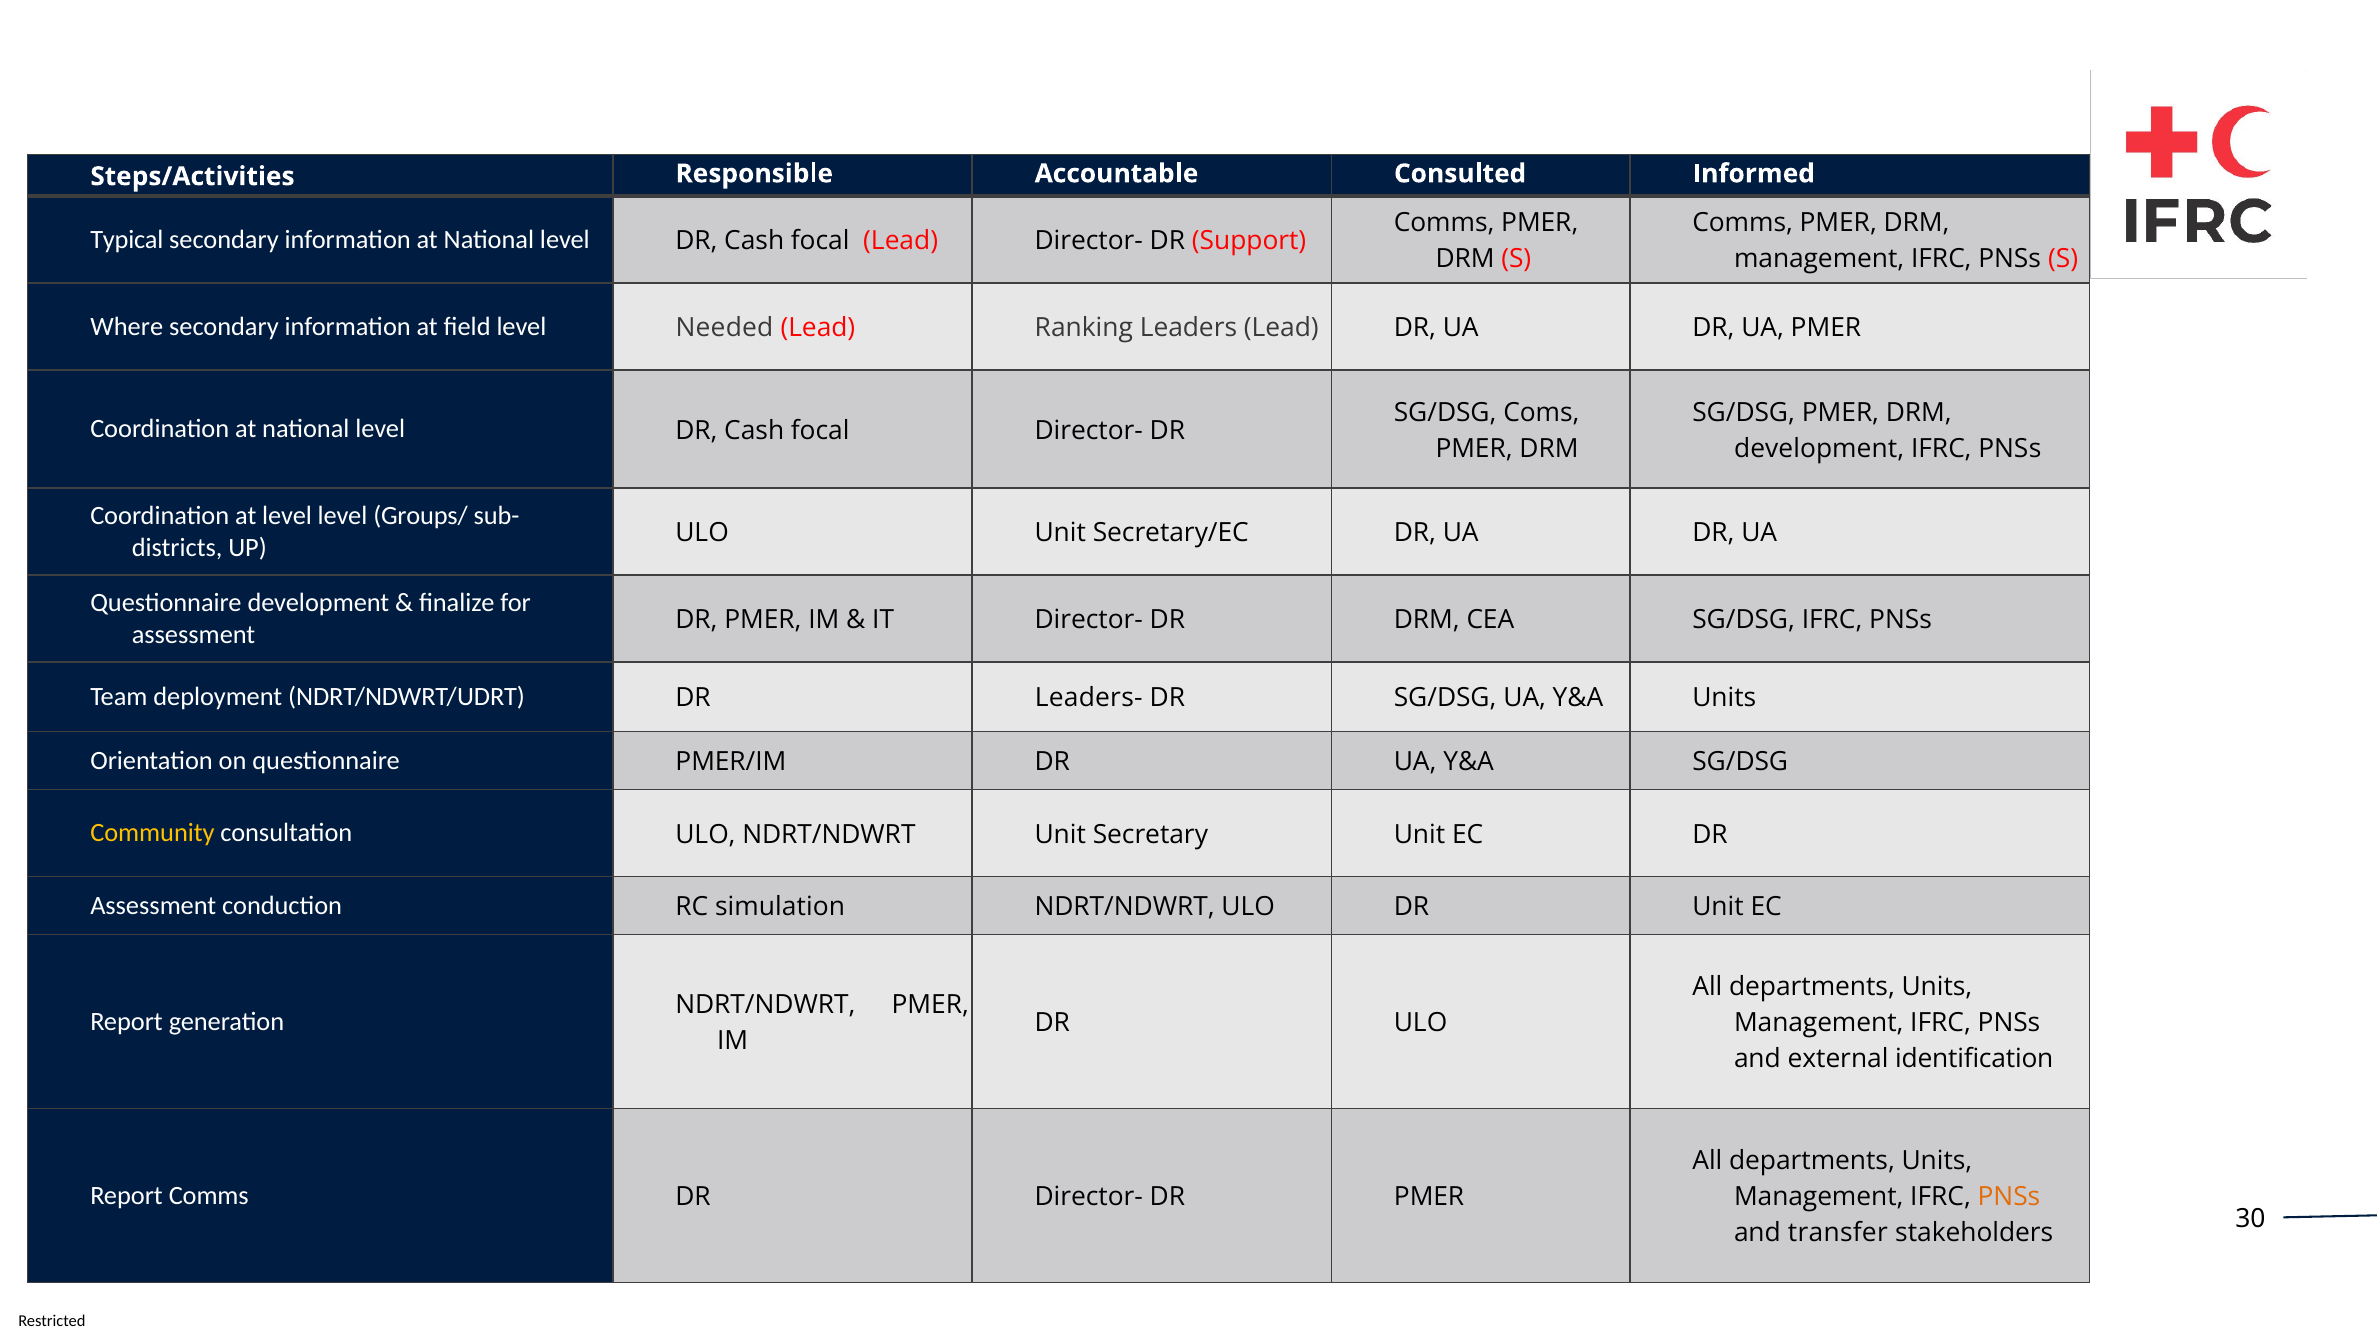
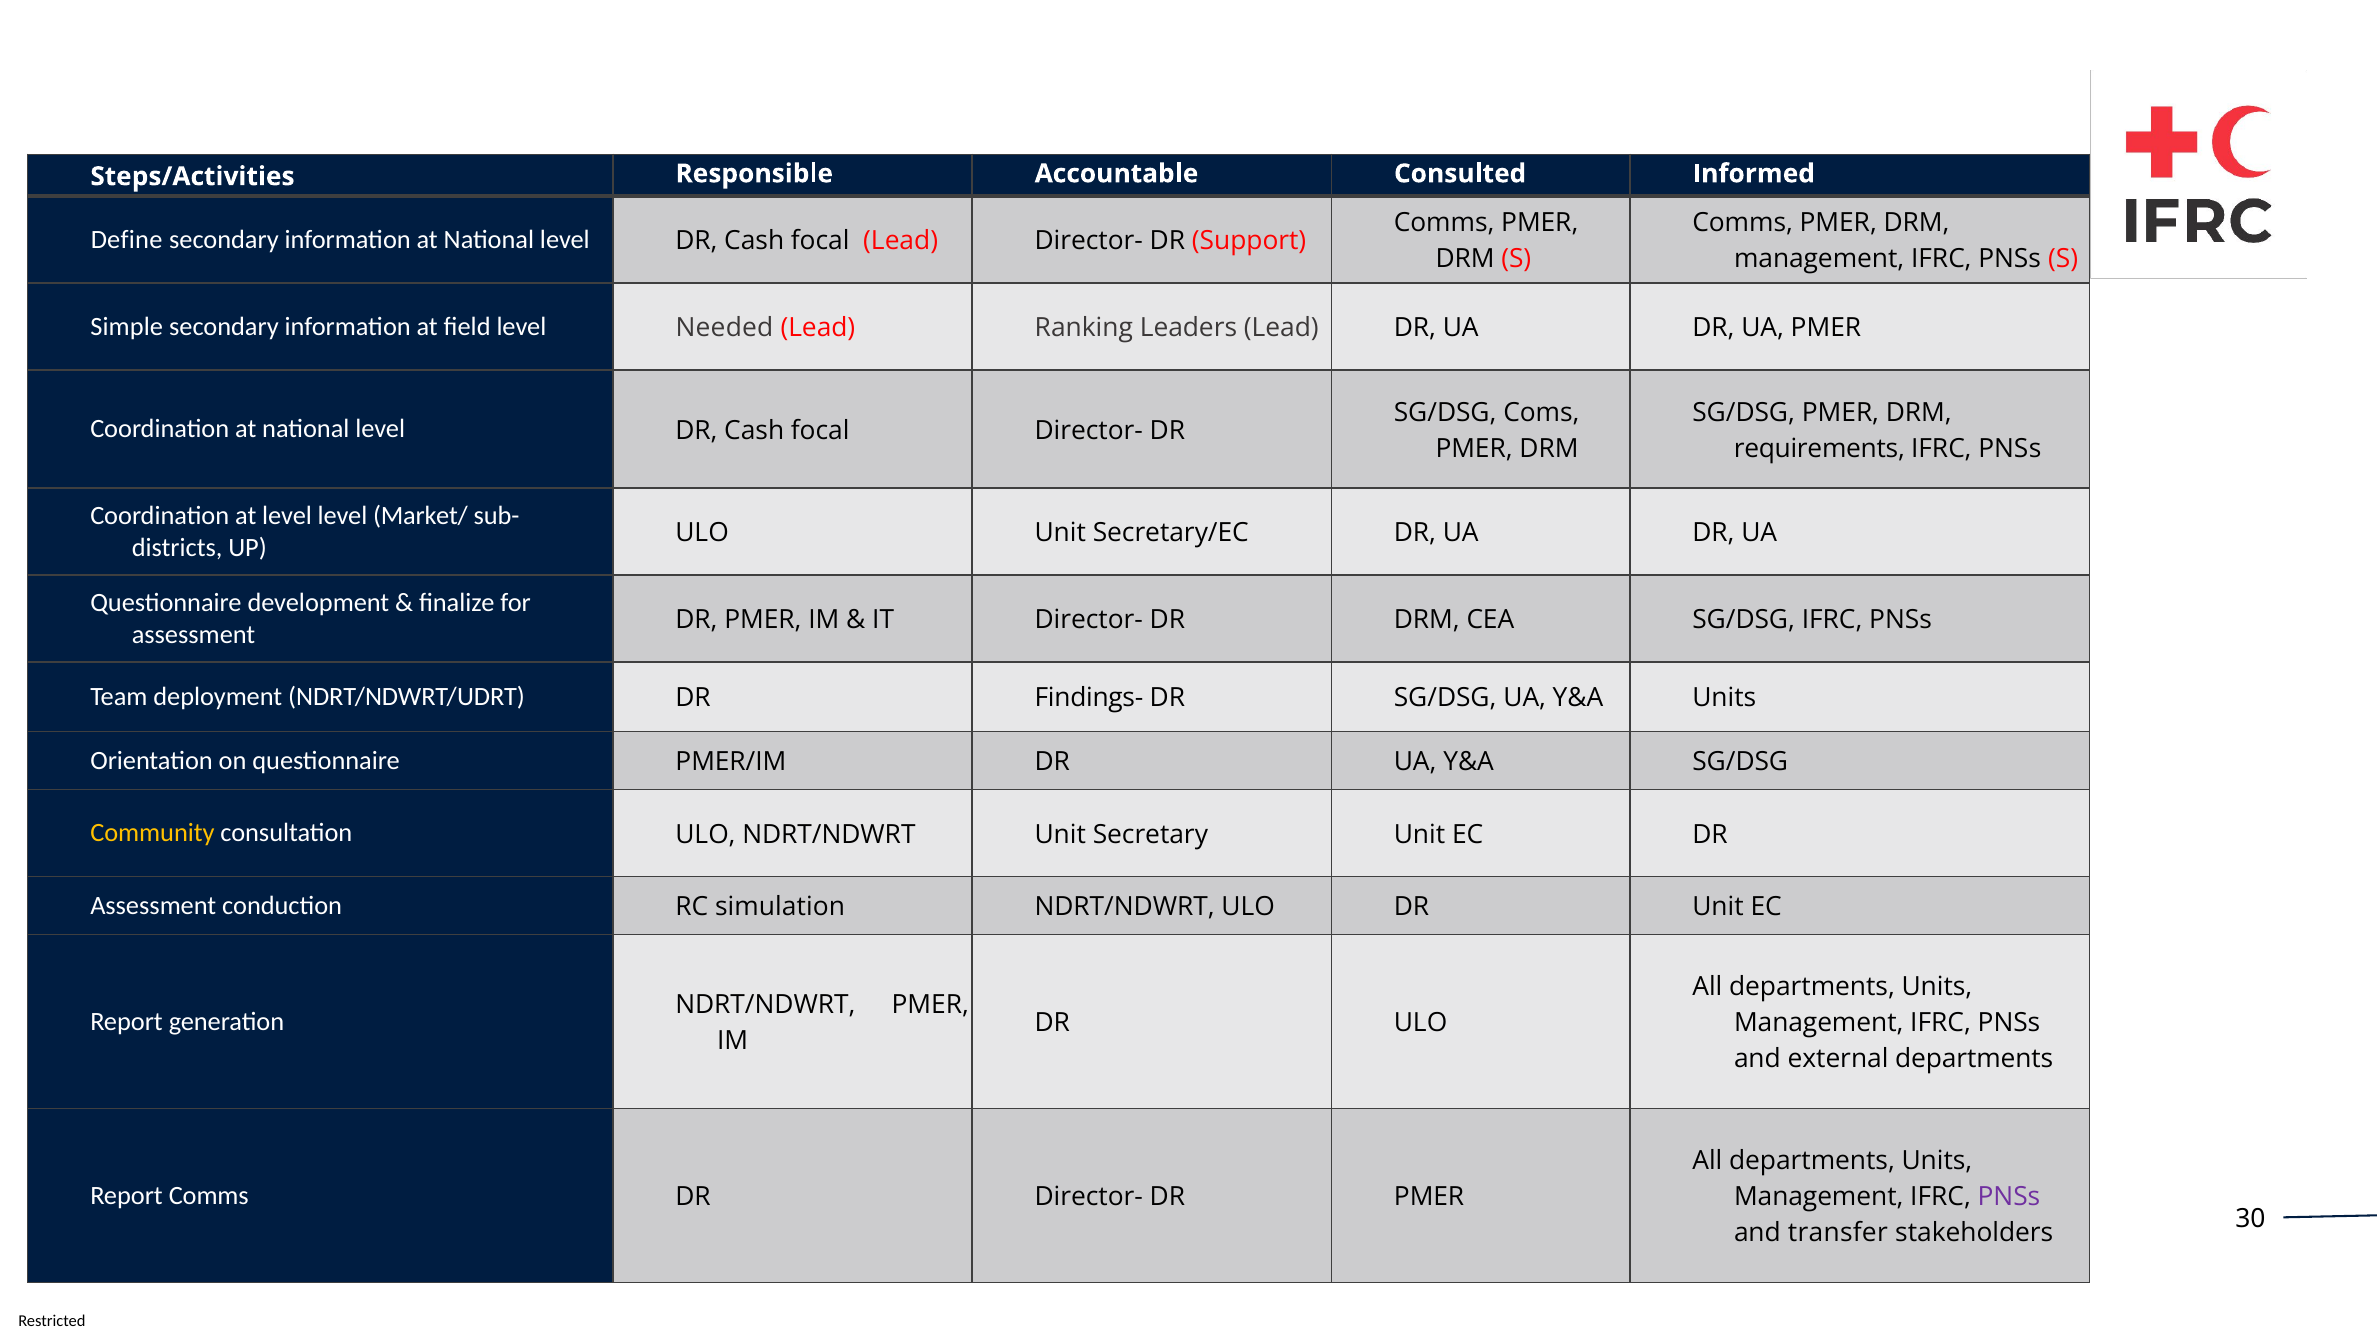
Typical: Typical -> Define (127, 240)
Where: Where -> Simple (127, 327)
development: development -> requirements (1819, 448)
Groups/: Groups/ -> Market/ (421, 516)
Leaders-: Leaders- -> Findings- (1089, 698)
external identification: identification -> departments (1974, 1059)
PNSs colour: orange -> purple (2009, 1197)
